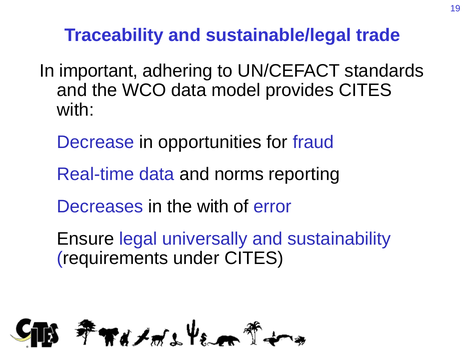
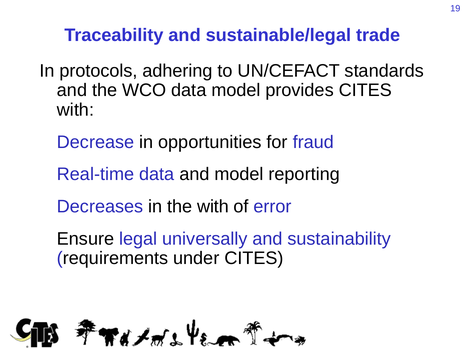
important: important -> protocols (98, 71)
and norms: norms -> model (239, 174)
